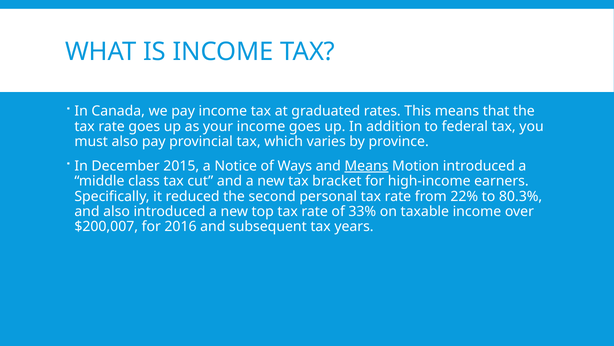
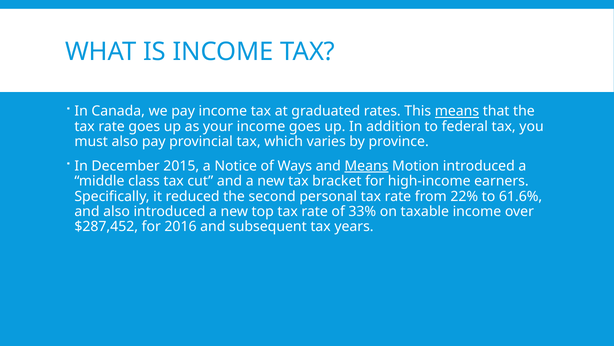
means underline: none -> present (457, 111)
80.3%: 80.3% -> 61.6% (521, 196)
$200,007: $200,007 -> $287,452 (106, 226)
